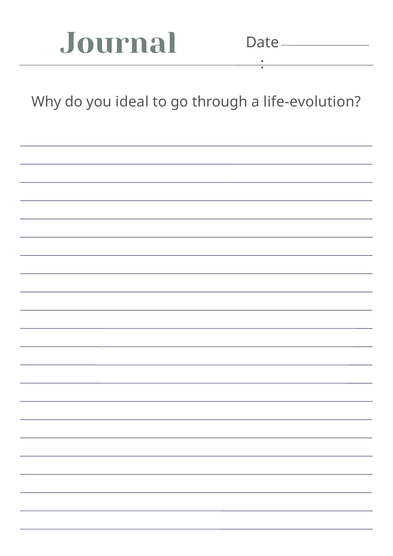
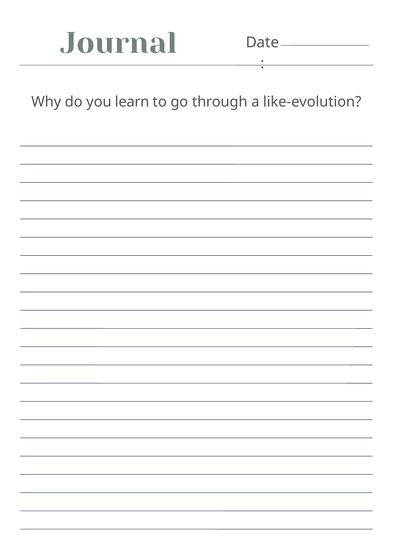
ideal: ideal -> learn (132, 102)
life-evolution: life-evolution -> like-evolution (312, 102)
